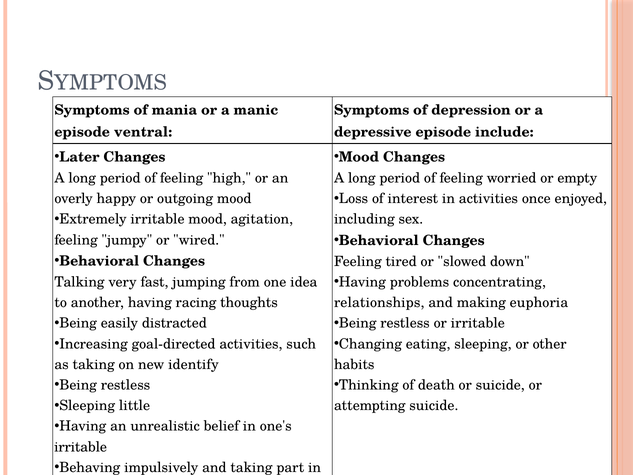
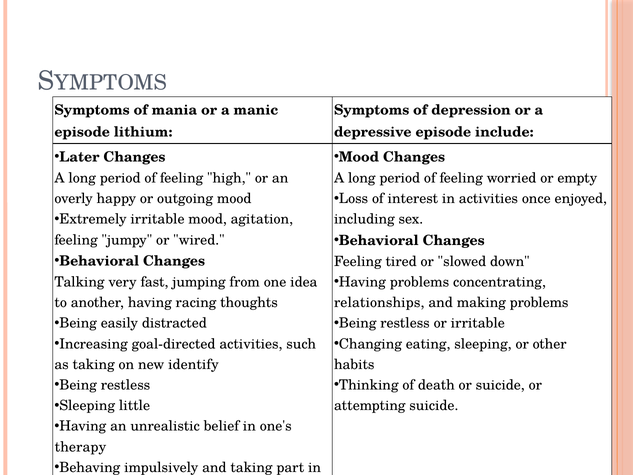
ventral: ventral -> lithium (143, 132)
making euphoria: euphoria -> problems (539, 303)
irritable: irritable -> therapy (80, 447)
